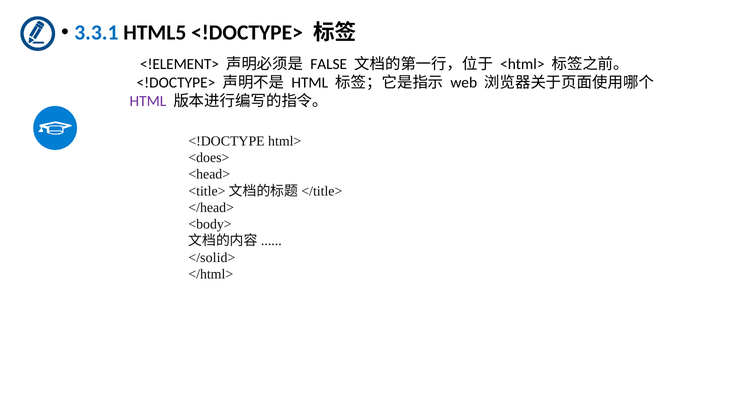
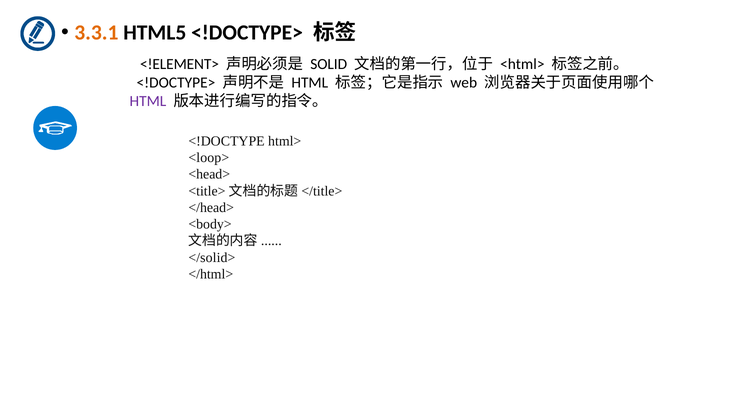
3.3.1 colour: blue -> orange (96, 32)
FALSE: FALSE -> SOLID (329, 64)
<does>: <does> -> <loop> (209, 158)
